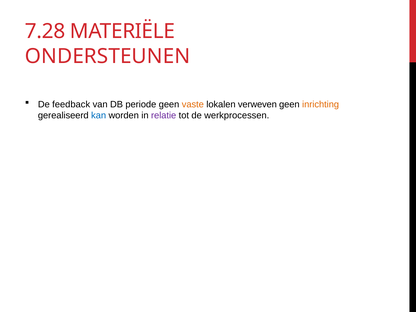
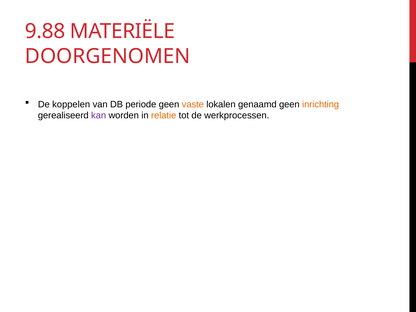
7.28: 7.28 -> 9.88 (45, 31)
ONDERSTEUNEN: ONDERSTEUNEN -> DOORGENOMEN (108, 56)
feedback: feedback -> koppelen (71, 104)
verweven: verweven -> genaamd (257, 104)
kan colour: blue -> purple (99, 115)
relatie colour: purple -> orange (164, 115)
